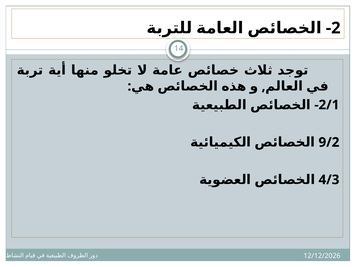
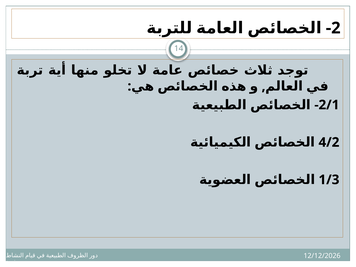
9/2: 9/2 -> 4/2 (329, 142)
4/3: 4/3 -> 1/3 (329, 180)
